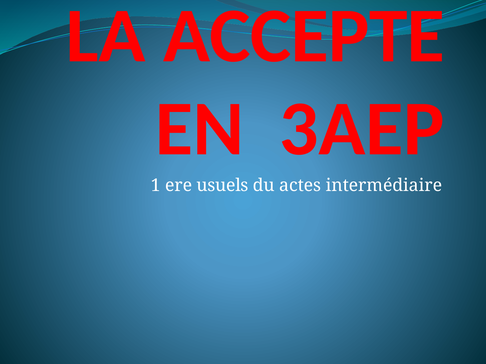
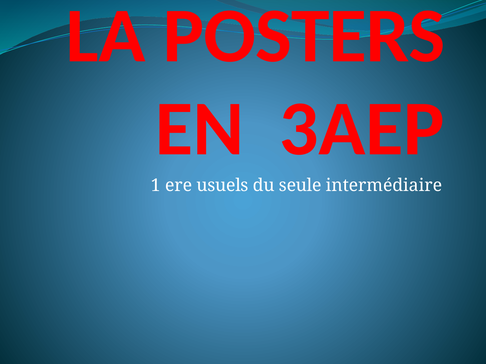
ACCEPTE: ACCEPTE -> POSTERS (304, 36)
actes: actes -> seule (300, 186)
